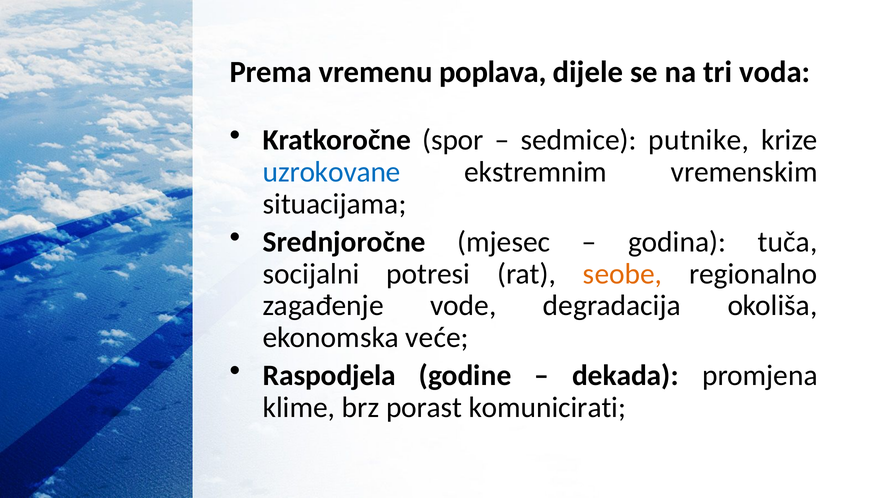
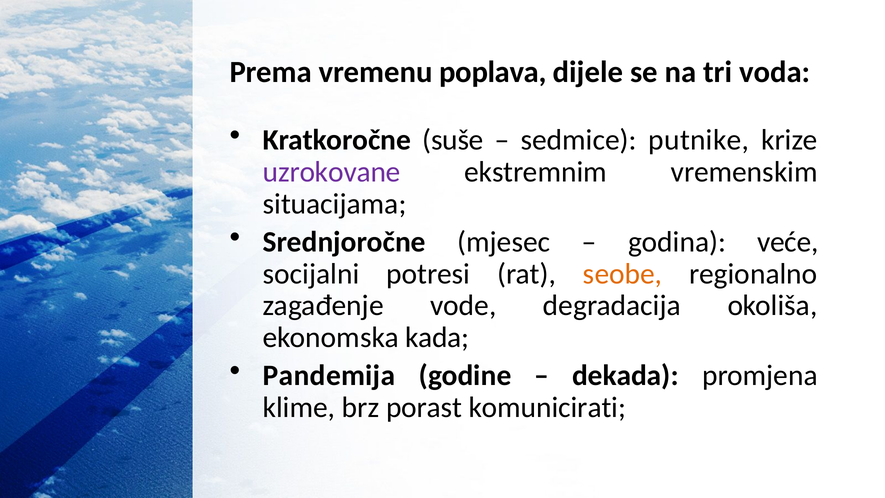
spor: spor -> suše (453, 140)
uzrokovane colour: blue -> purple (332, 172)
tuča: tuča -> veće (788, 242)
veće: veće -> kada (437, 337)
Raspodjela: Raspodjela -> Pandemija (329, 375)
